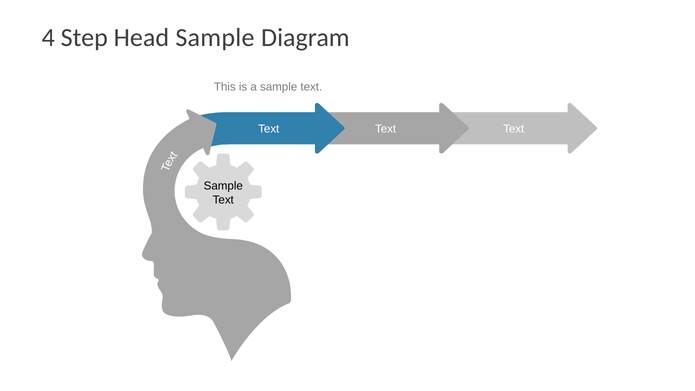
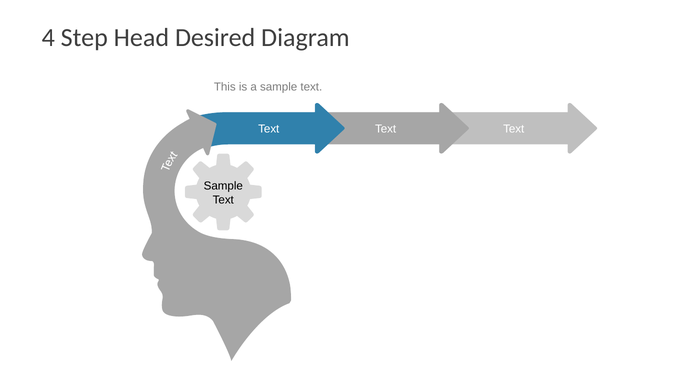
Head Sample: Sample -> Desired (215, 38)
